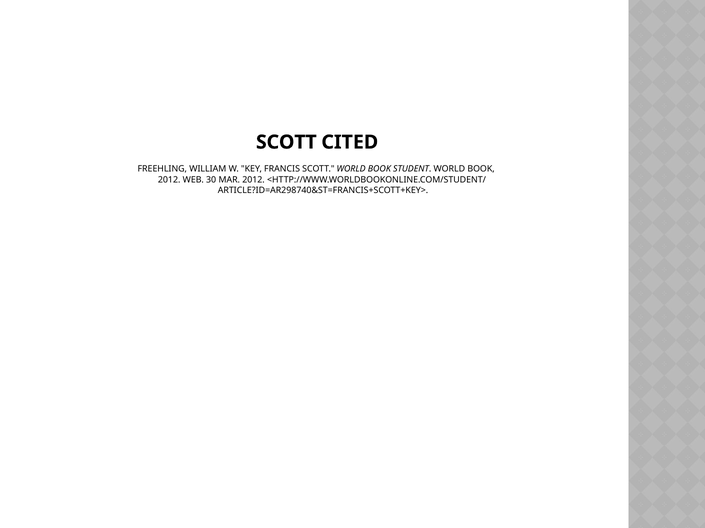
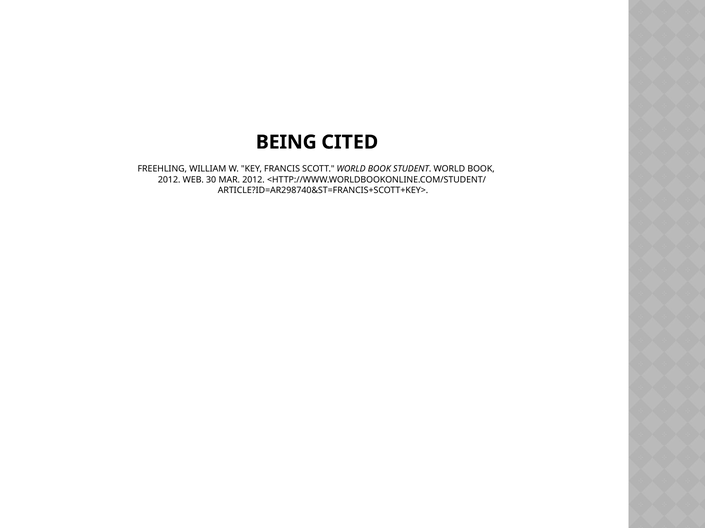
SCOTT: SCOTT -> BEING (286, 142)
